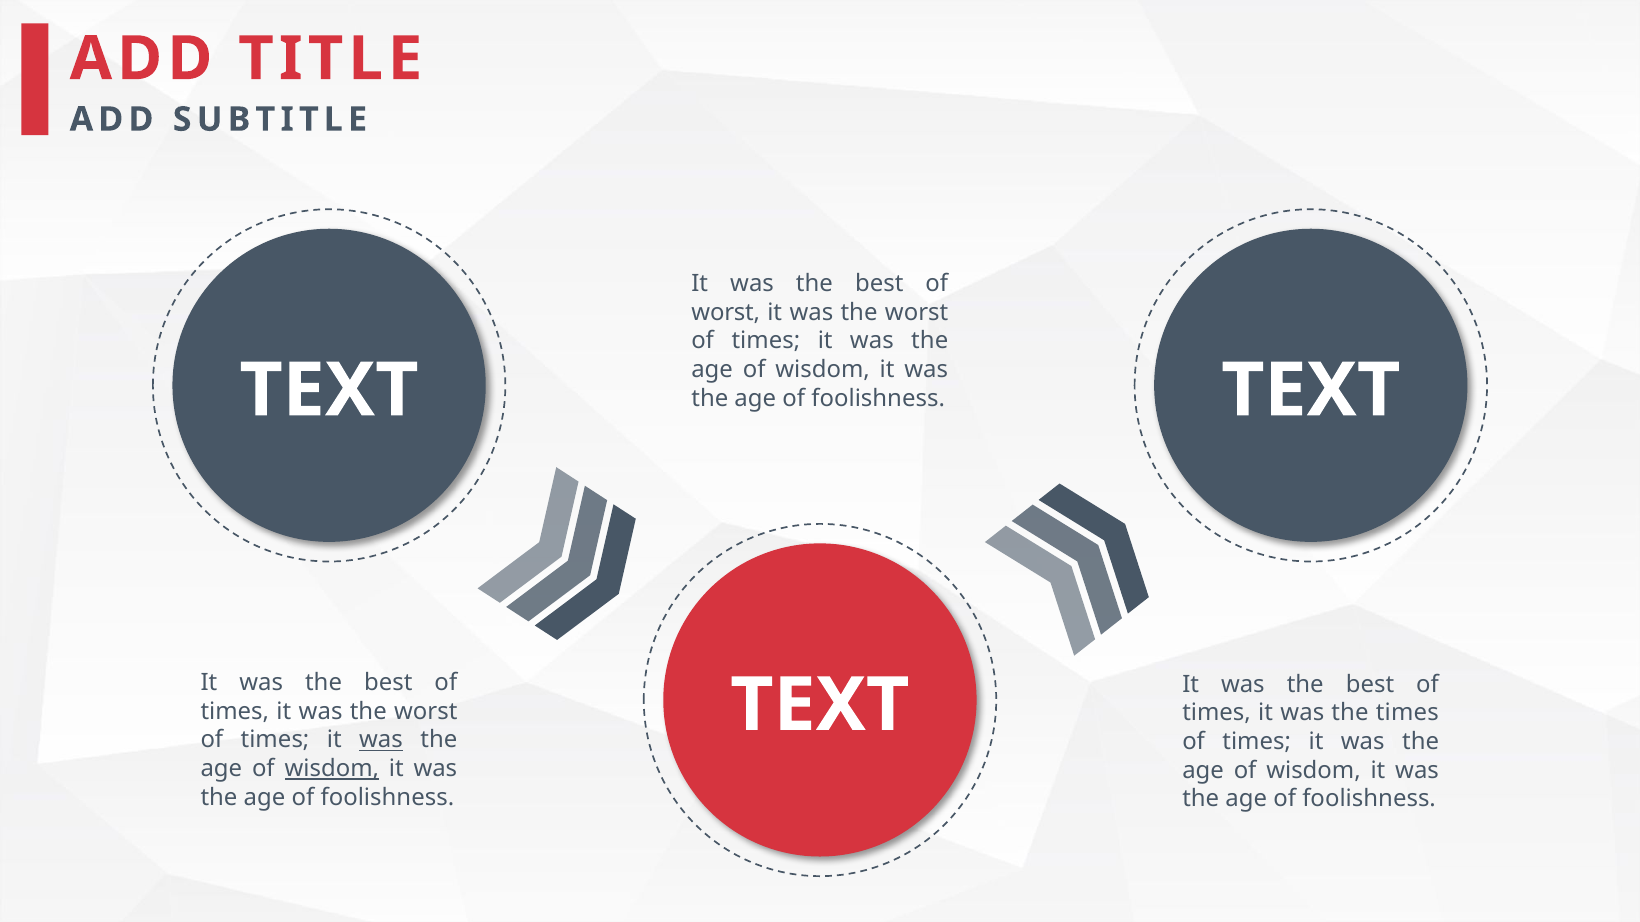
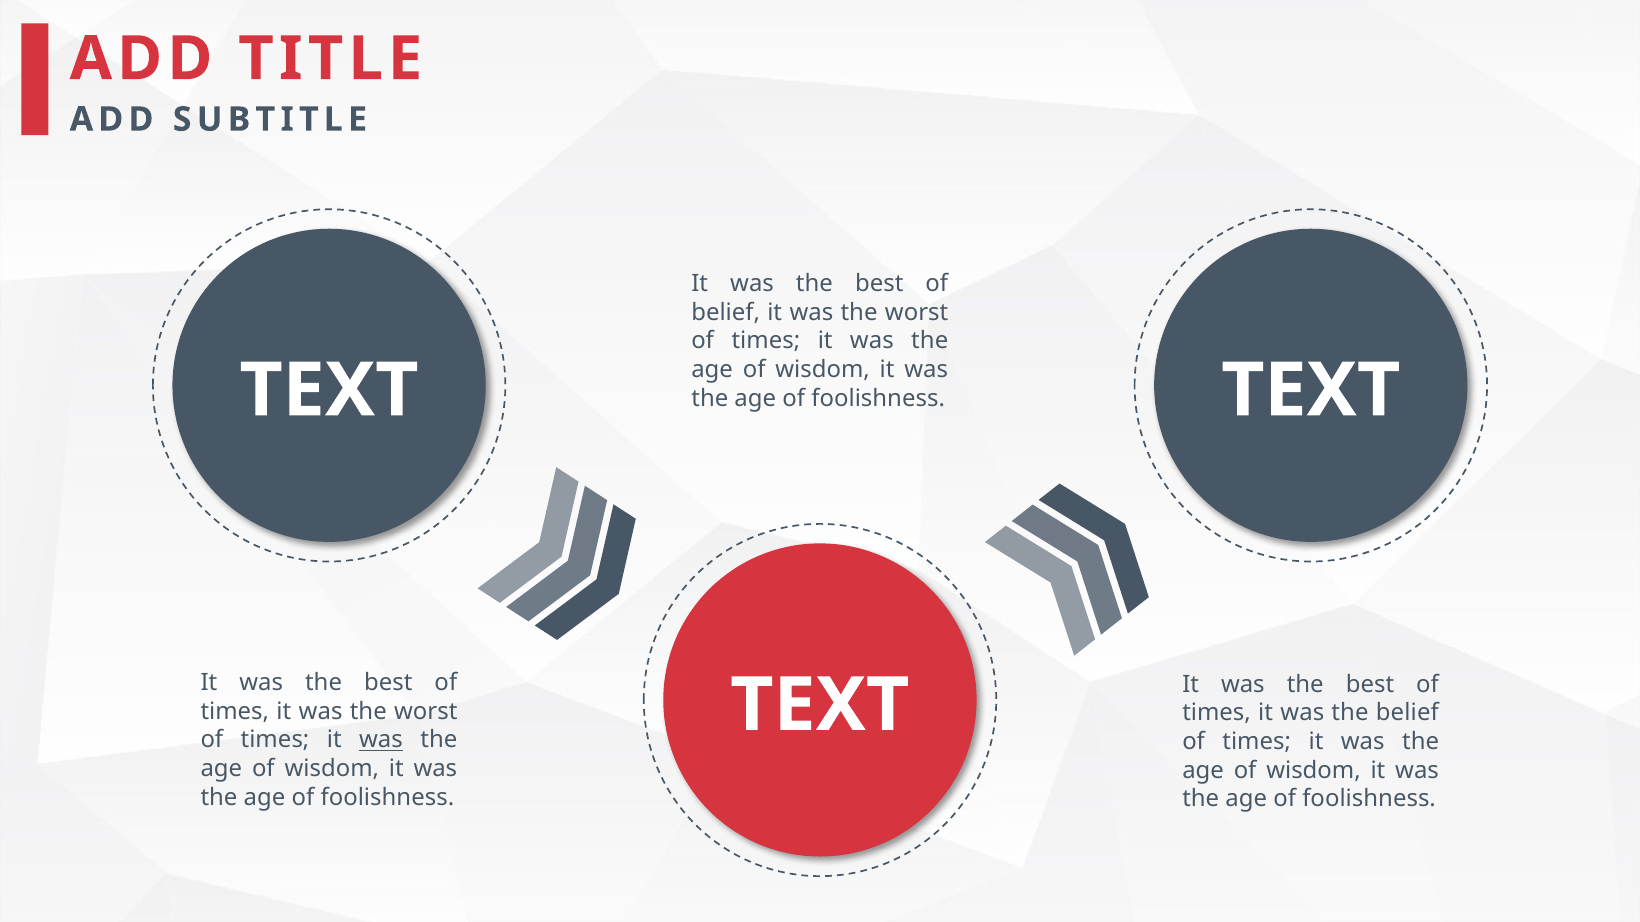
worst: worst -> belief (726, 312)
the times: times -> belief (1407, 713)
wisdom underline: present -> none (332, 769)
